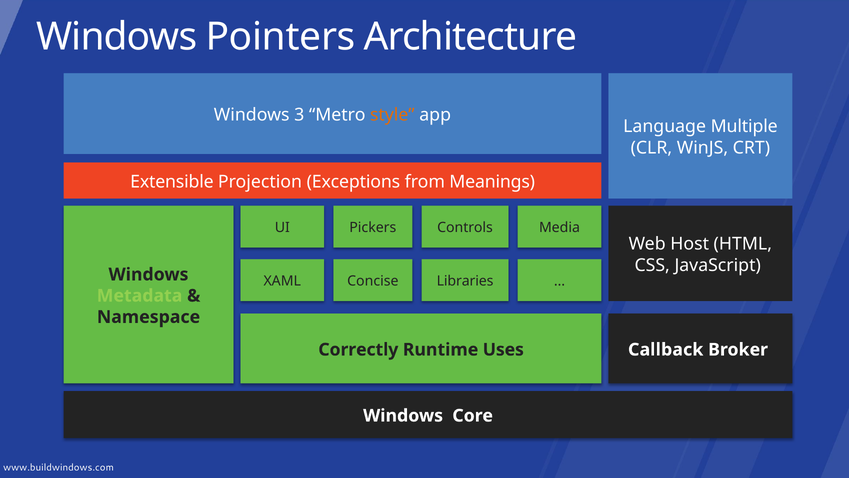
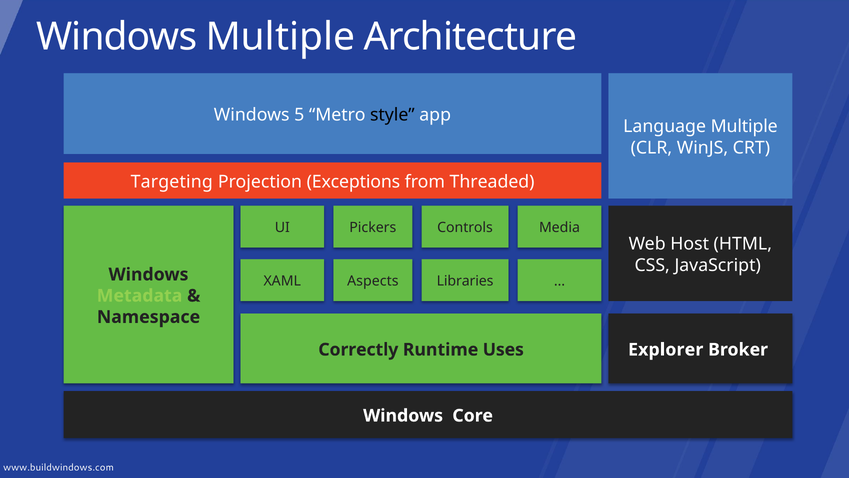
Windows Pointers: Pointers -> Multiple (280, 37)
3: 3 -> 5 (299, 115)
style colour: orange -> black (392, 115)
Extensible: Extensible -> Targeting (172, 182)
Meanings: Meanings -> Threaded (492, 182)
Concise: Concise -> Aspects (373, 281)
Callback: Callback -> Explorer (666, 349)
